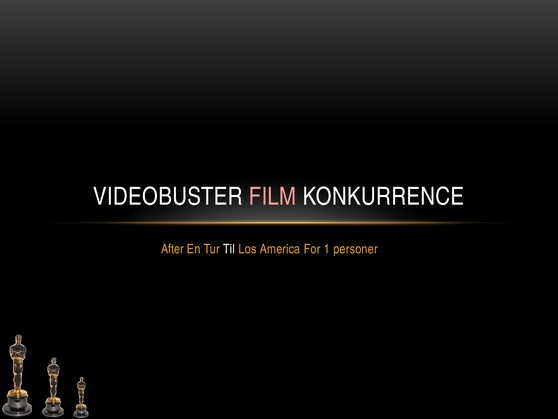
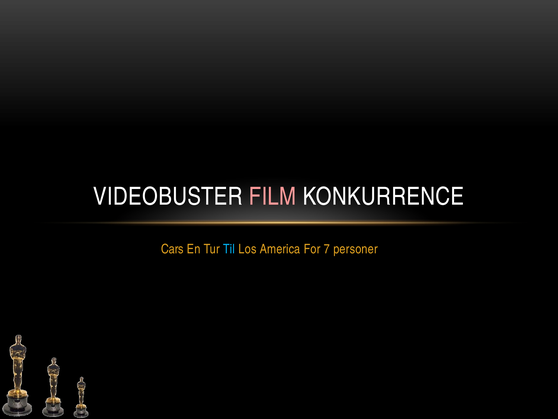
After: After -> Cars (172, 249)
Til colour: white -> light blue (229, 249)
1: 1 -> 7 (327, 249)
